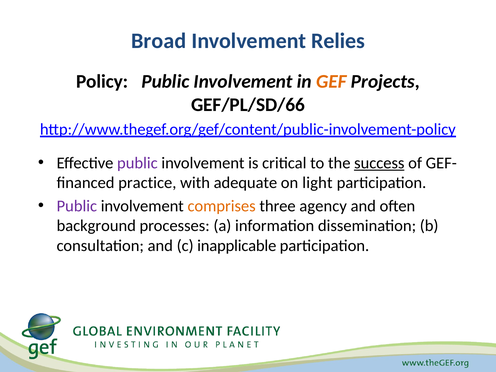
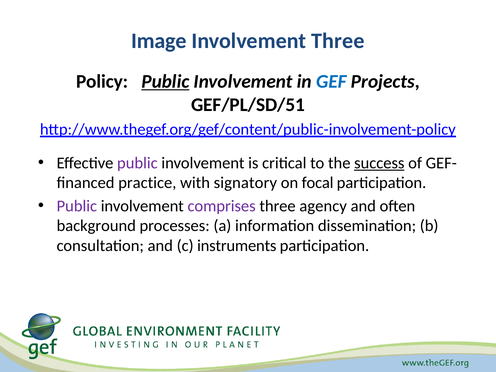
Broad: Broad -> Image (159, 41)
Involvement Relies: Relies -> Three (338, 41)
Public underline: none -> present (165, 82)
GEF colour: orange -> blue (331, 82)
GEF/PL/SD/66: GEF/PL/SD/66 -> GEF/PL/SD/51 (248, 105)
adequate: adequate -> signatory (245, 183)
light: light -> focal (318, 183)
comprises colour: orange -> purple (222, 206)
inapplicable: inapplicable -> instruments (237, 246)
